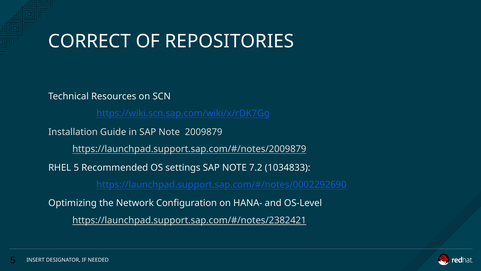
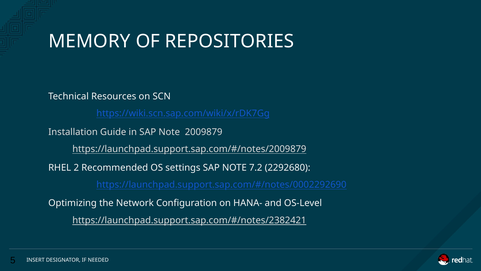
CORRECT: CORRECT -> MEMORY (89, 41)
RHEL 5: 5 -> 2 (76, 167)
1034833: 1034833 -> 2292680 (288, 167)
